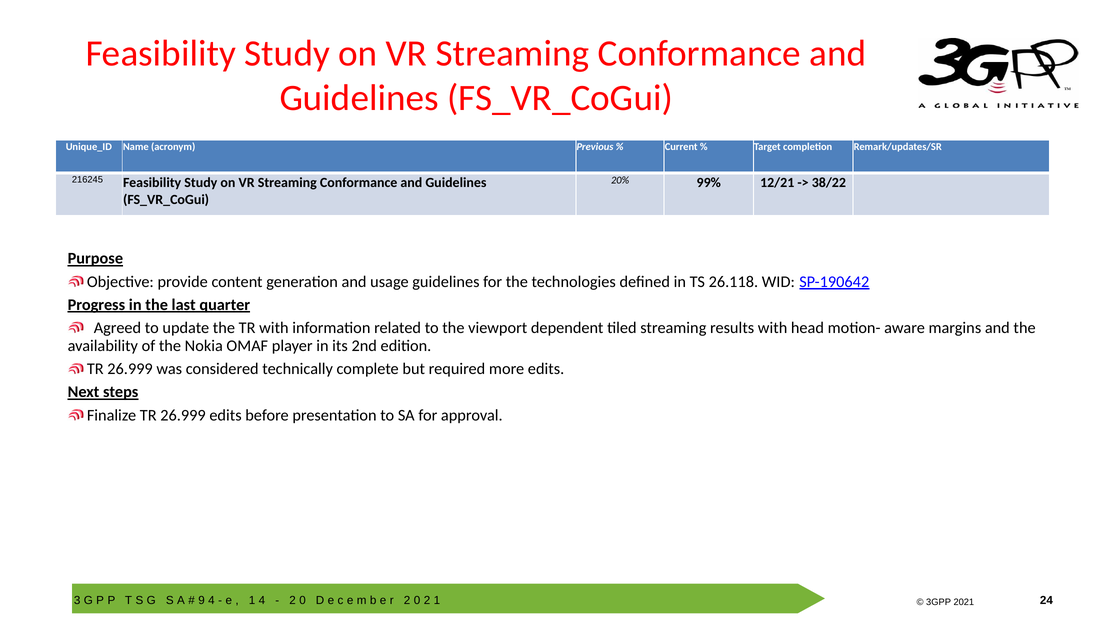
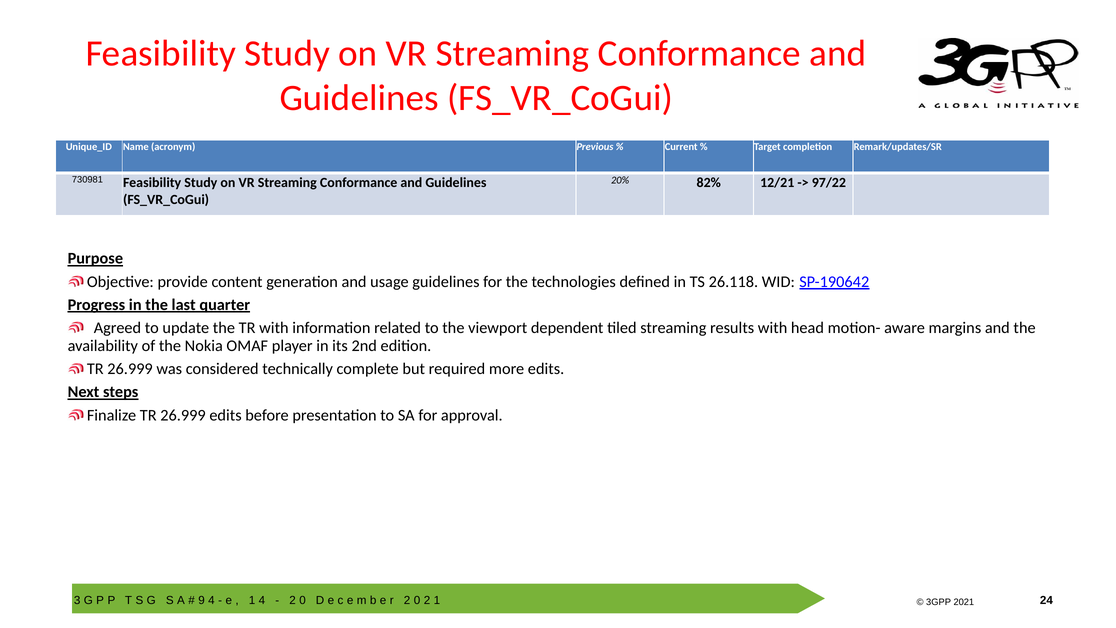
216245: 216245 -> 730981 (87, 179)
99%: 99% -> 82% (709, 183)
38/22: 38/22 -> 97/22 (829, 182)
